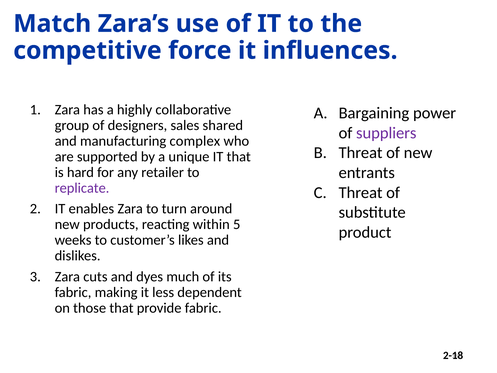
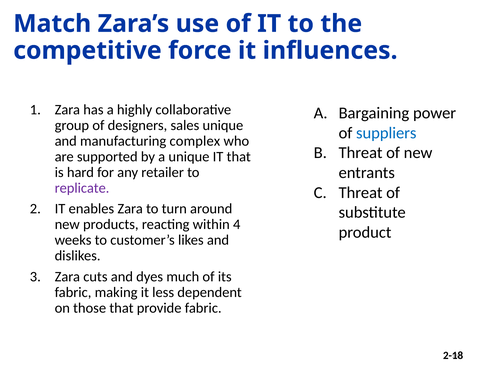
sales shared: shared -> unique (223, 125)
suppliers colour: purple -> blue (386, 133)
5: 5 -> 4 (237, 224)
